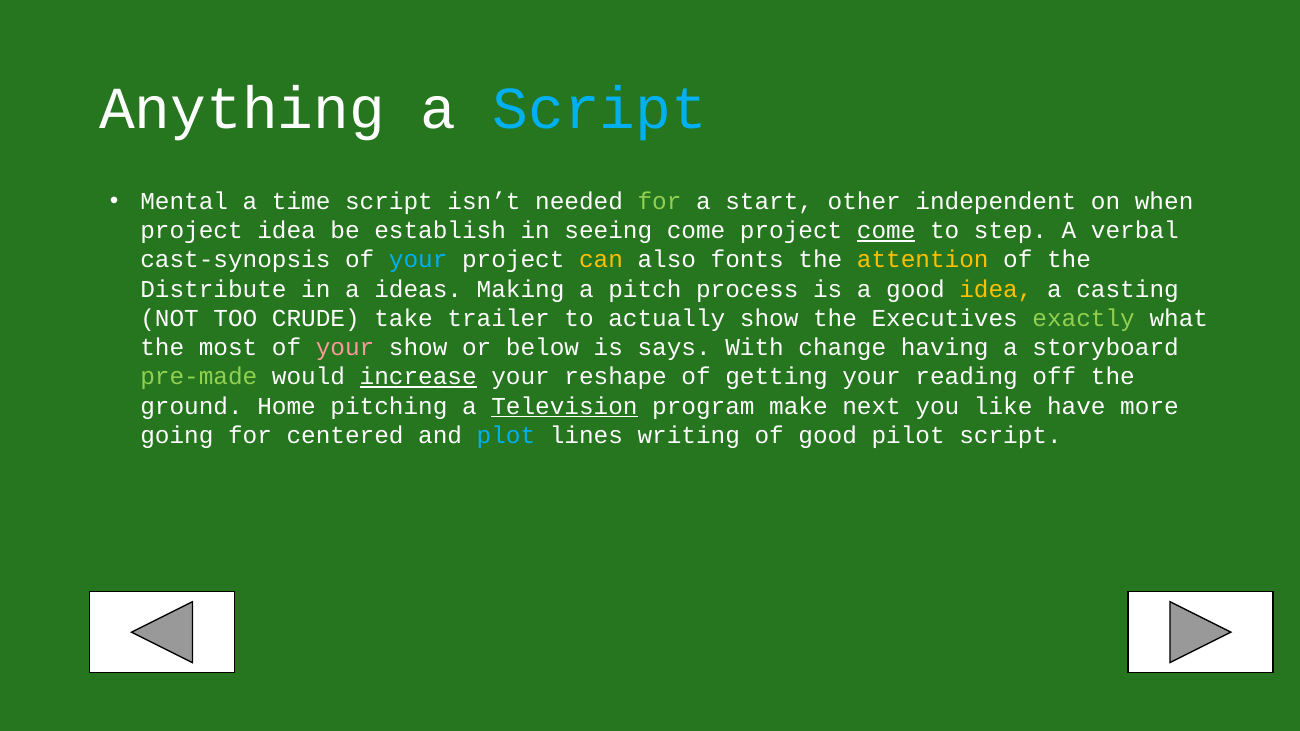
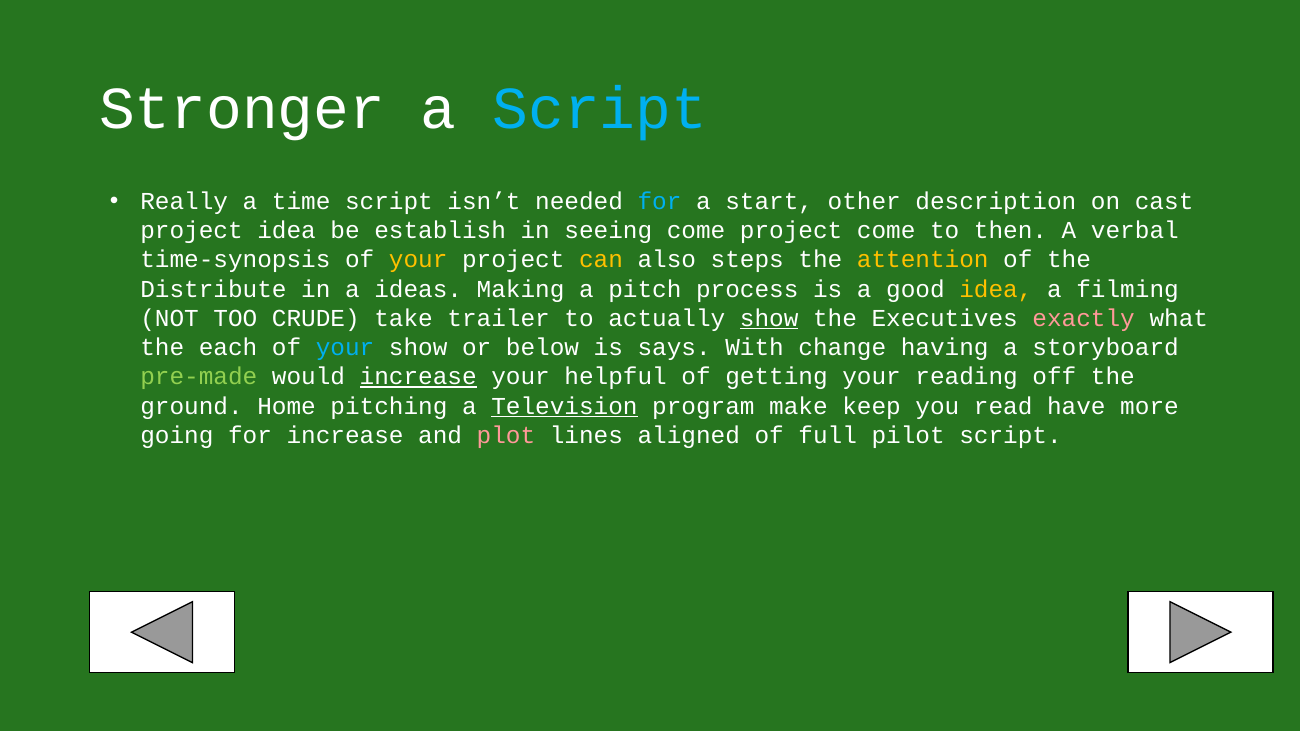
Anything: Anything -> Stronger (242, 109)
Mental: Mental -> Really (184, 201)
for colour: light green -> light blue (659, 201)
independent: independent -> description (996, 201)
when: when -> cast (1164, 201)
come underline: present -> none (886, 231)
step: step -> then (1010, 231)
cast-synopsis: cast-synopsis -> time-synopsis (235, 260)
your colour: light blue -> yellow (418, 260)
fonts: fonts -> steps (747, 260)
casting: casting -> filming (1128, 289)
show underline: none -> present (769, 318)
exactly colour: light green -> pink (1084, 318)
most: most -> each (228, 348)
your colour: pink -> light blue (345, 348)
reshape: reshape -> helpful (616, 377)
next: next -> keep (872, 406)
like: like -> read (1003, 406)
for centered: centered -> increase (345, 435)
plot colour: light blue -> pink (506, 435)
writing: writing -> aligned (689, 435)
of good: good -> full (828, 435)
